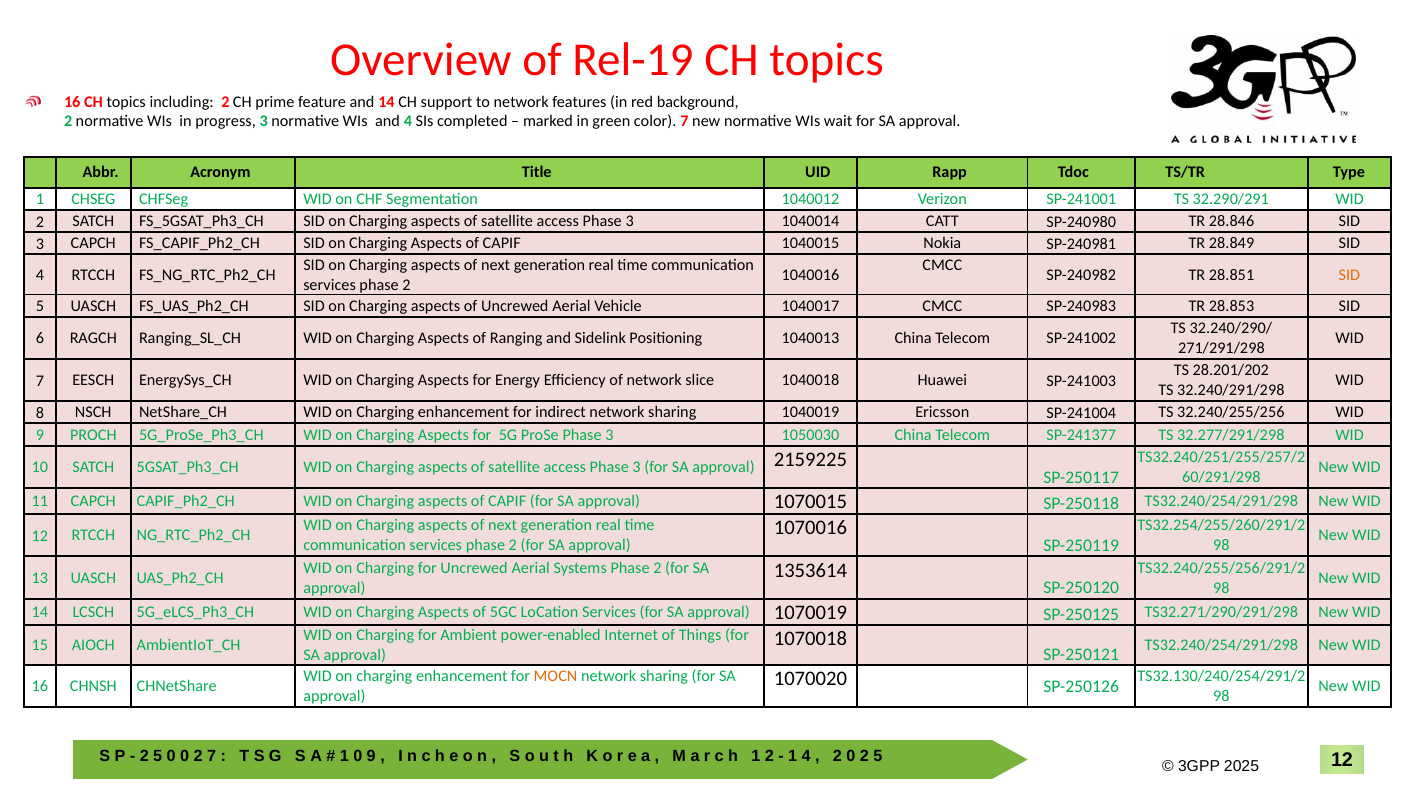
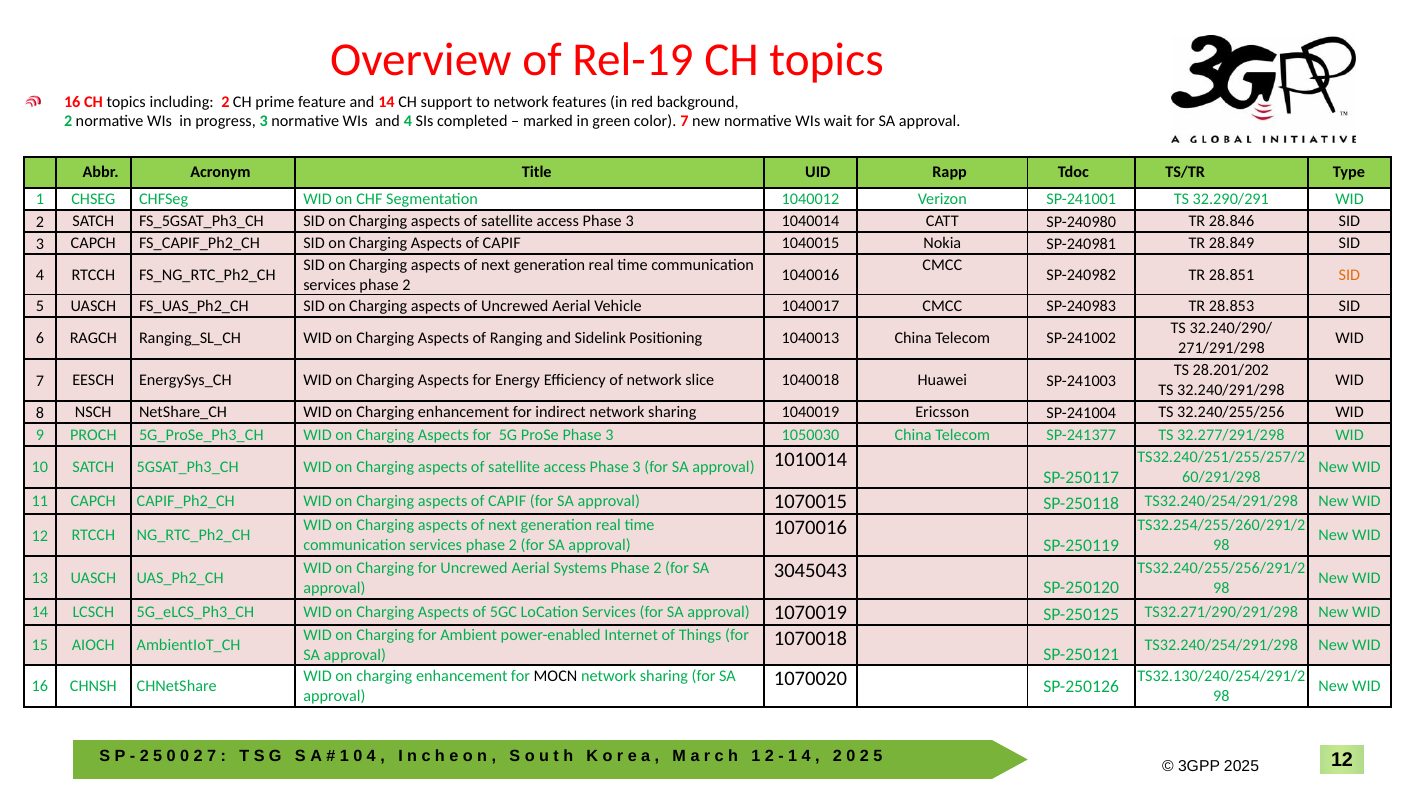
2159225: 2159225 -> 1010014 (810, 460)
1353614: 1353614 -> 3045043 (810, 570)
MOCN colour: orange -> black (556, 676)
9: 9 -> 4 (371, 756)
